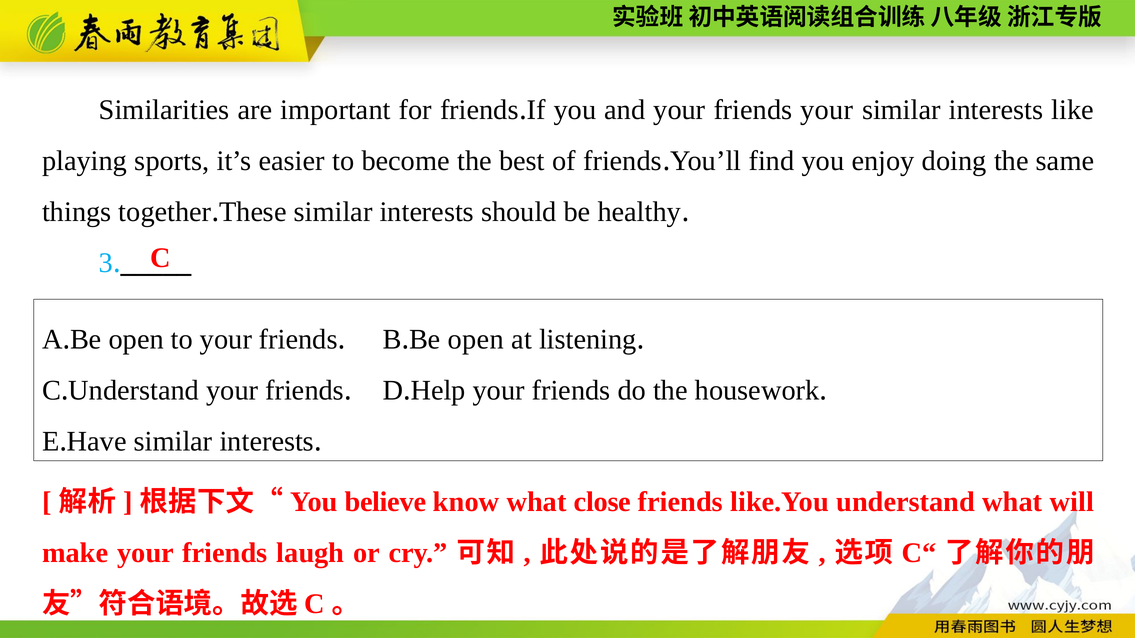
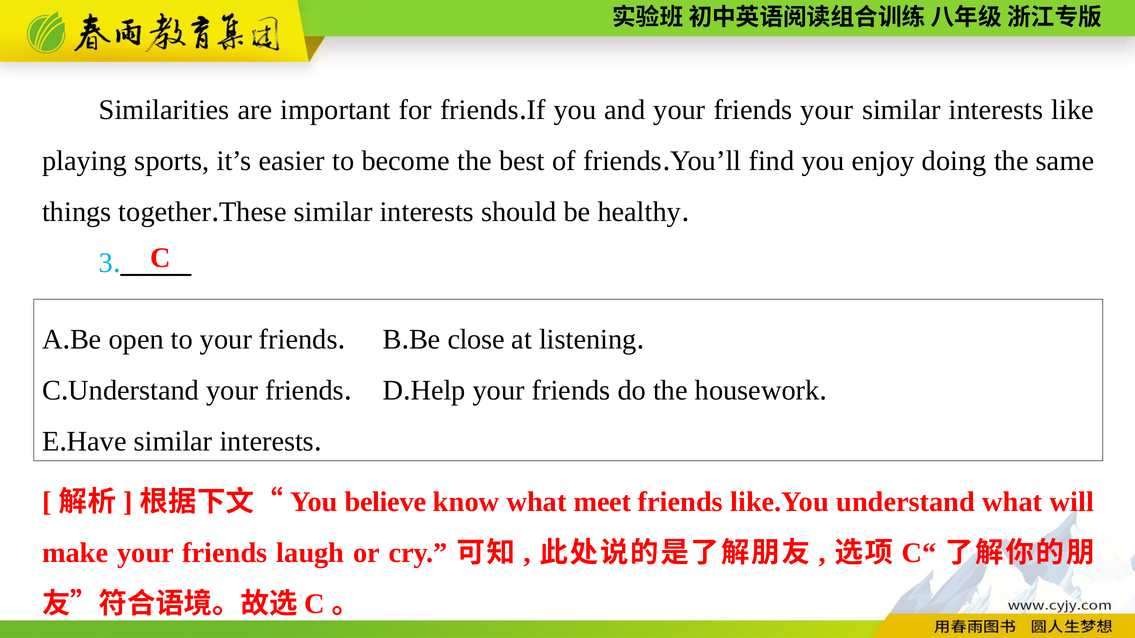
open: open -> close (476, 340)
close: close -> meet (602, 502)
